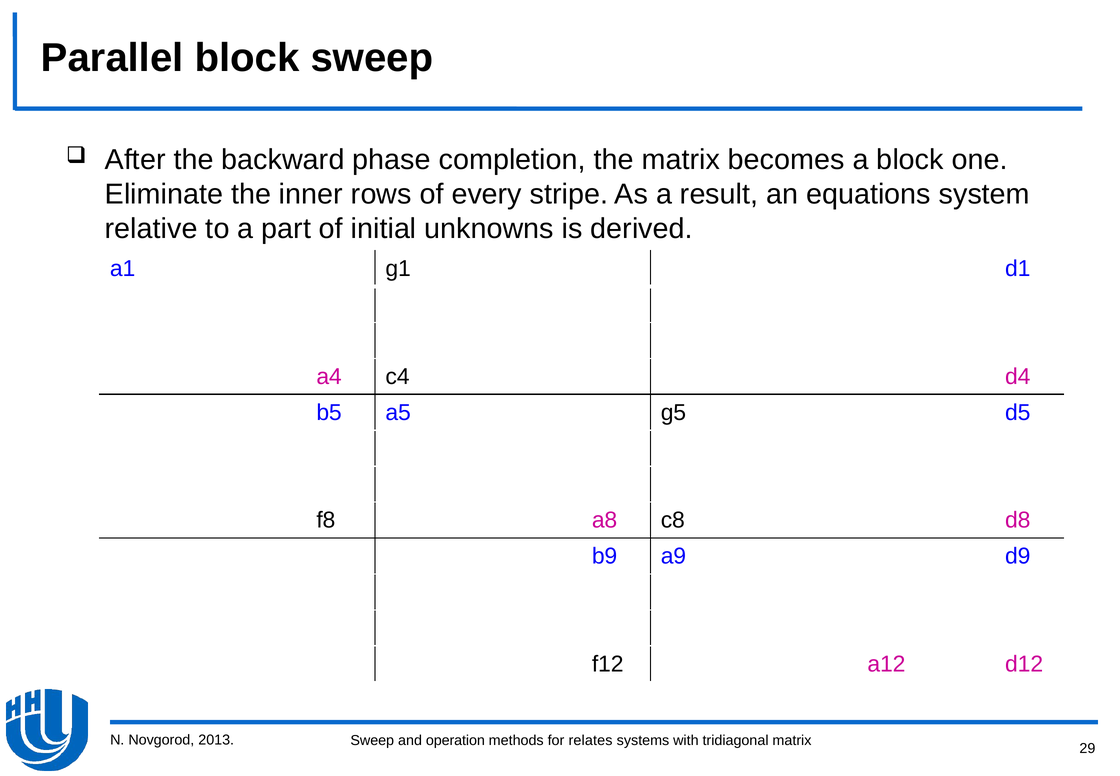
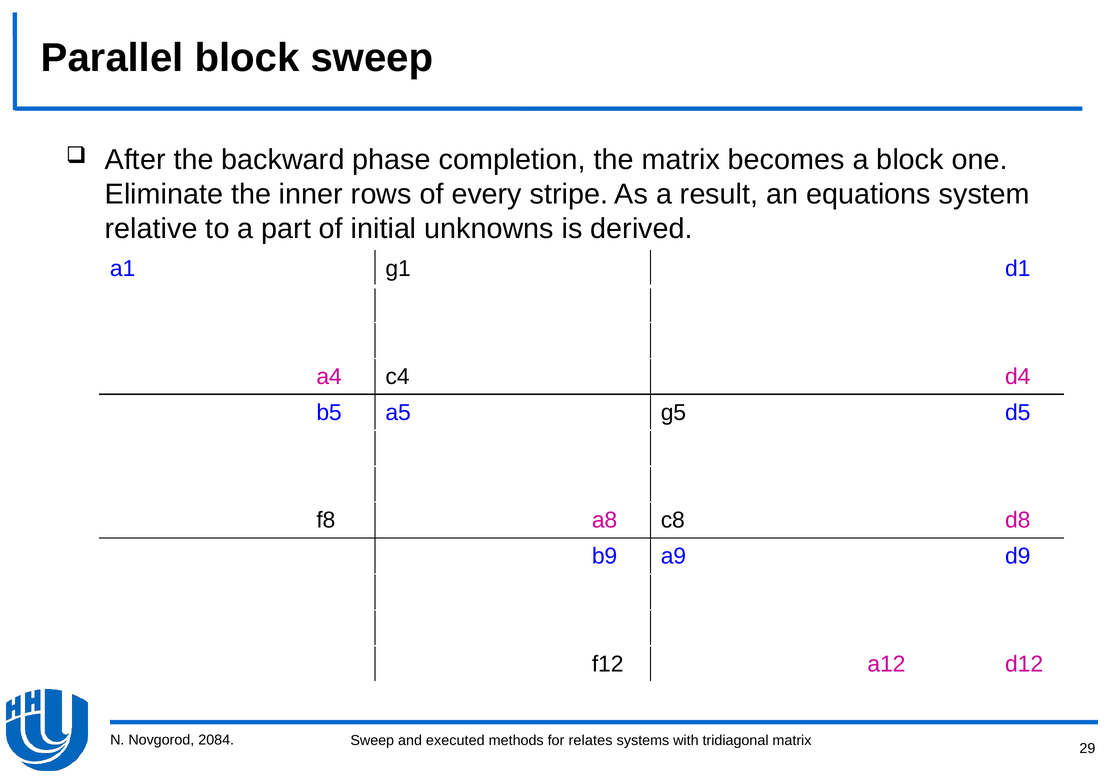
2013: 2013 -> 2084 (216, 739)
operation: operation -> executed (455, 740)
